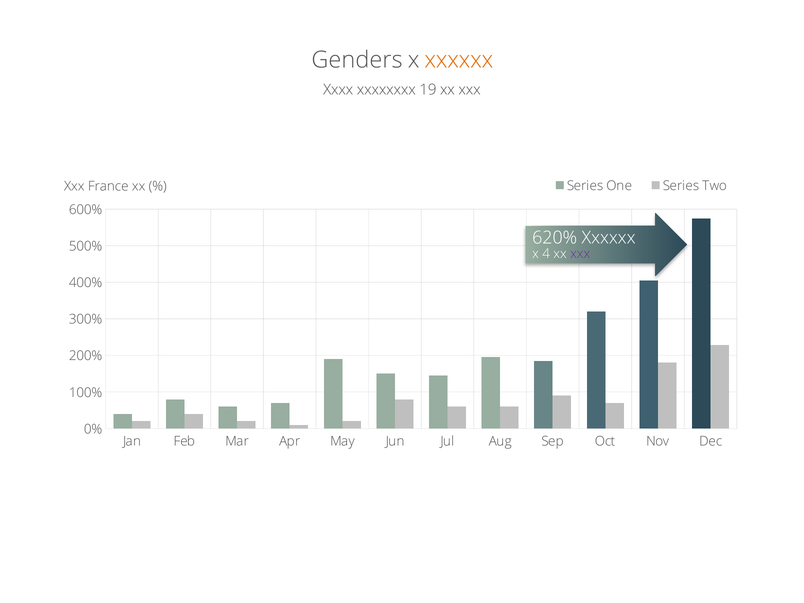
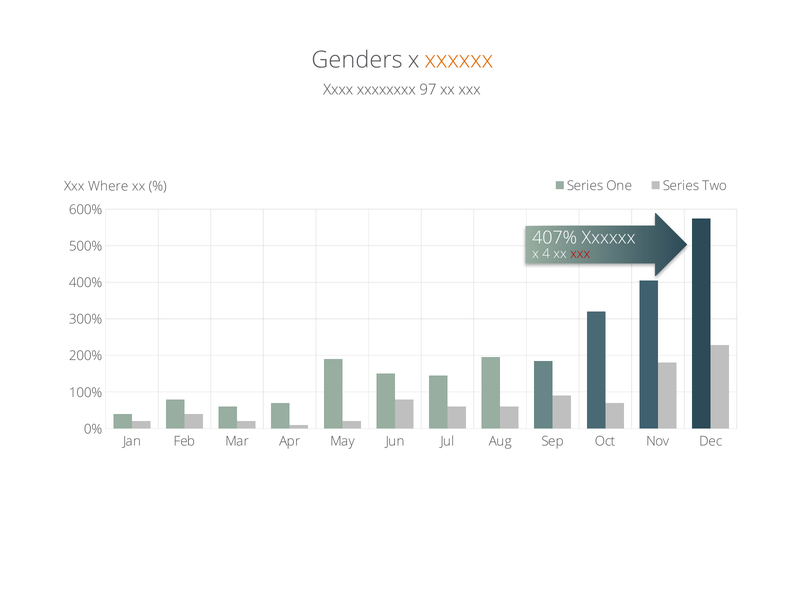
19: 19 -> 97 (428, 90)
France: France -> Where (108, 186)
620%: 620% -> 407% (555, 238)
xxx colour: purple -> red (580, 254)
